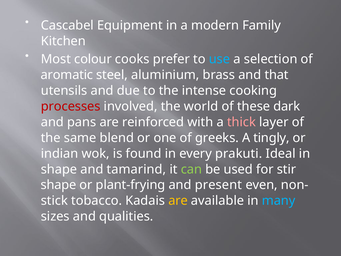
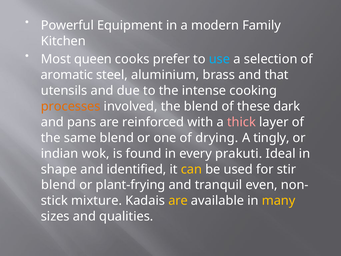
Cascabel: Cascabel -> Powerful (67, 25)
colour: colour -> queen (93, 59)
processes colour: red -> orange (71, 106)
the world: world -> blend (201, 106)
greeks: greeks -> drying (217, 138)
tamarind: tamarind -> identified (136, 169)
can colour: light green -> yellow (191, 169)
shape: shape -> blend (58, 185)
present: present -> tranquil (219, 185)
tobacco: tobacco -> mixture (97, 201)
many colour: light blue -> yellow (279, 201)
